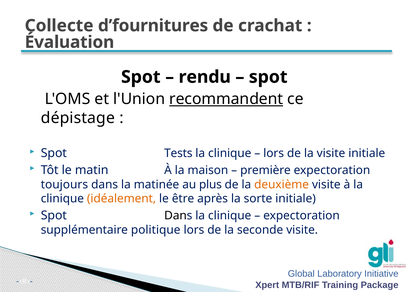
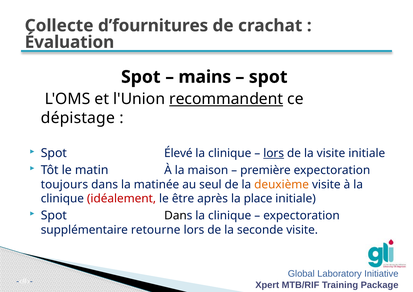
rendu: rendu -> mains (205, 77)
Tests: Tests -> Élevé (178, 153)
lors underline: none -> present (274, 153)
plus: plus -> seul (210, 184)
idéalement colour: orange -> red (122, 198)
sorte: sorte -> place (258, 198)
politique: politique -> retourne (156, 230)
